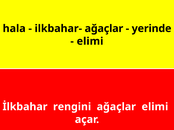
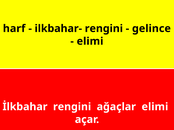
hala: hala -> harf (14, 29)
ilkbahar- ağaçlar: ağaçlar -> rengini (104, 29)
yerinde: yerinde -> gelince (151, 29)
